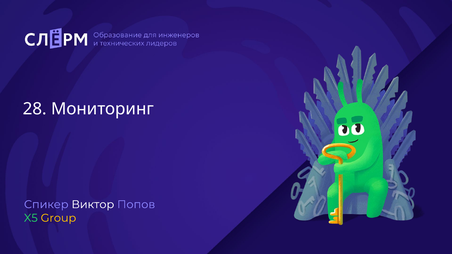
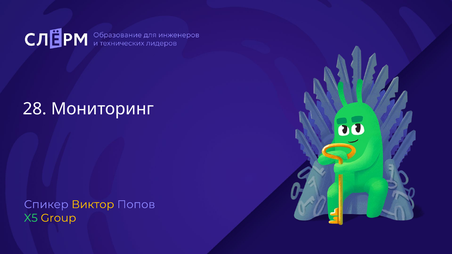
Виктор colour: white -> yellow (93, 205)
